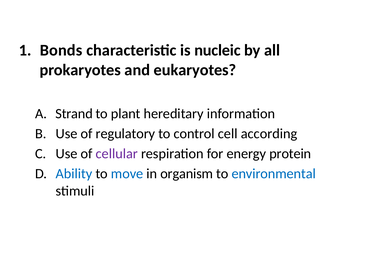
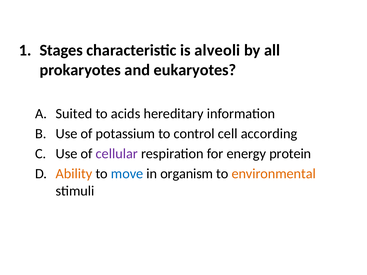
Bonds: Bonds -> Stages (61, 50)
nucleic: nucleic -> alveoli (217, 50)
Strand: Strand -> Suited (74, 114)
plant: plant -> acids (126, 114)
regulatory: regulatory -> potassium (125, 134)
Ability colour: blue -> orange (74, 174)
environmental colour: blue -> orange (274, 174)
